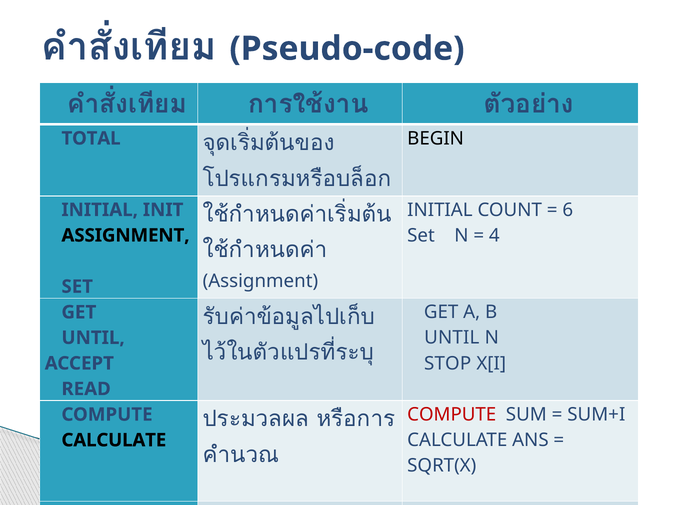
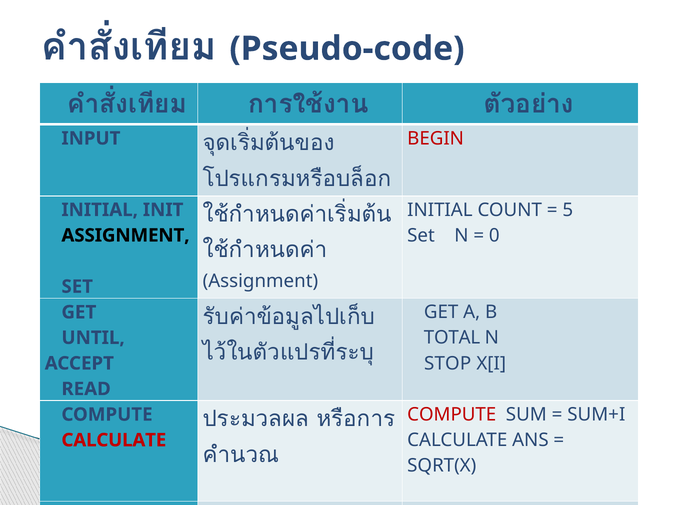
BEGIN colour: black -> red (436, 138)
TOTAL: TOTAL -> INPUT (91, 138)
6: 6 -> 5 (568, 210)
4: 4 -> 0 (494, 235)
UNTIL: UNTIL -> TOTAL (452, 338)
CALCULATE colour: black -> red (114, 440)
